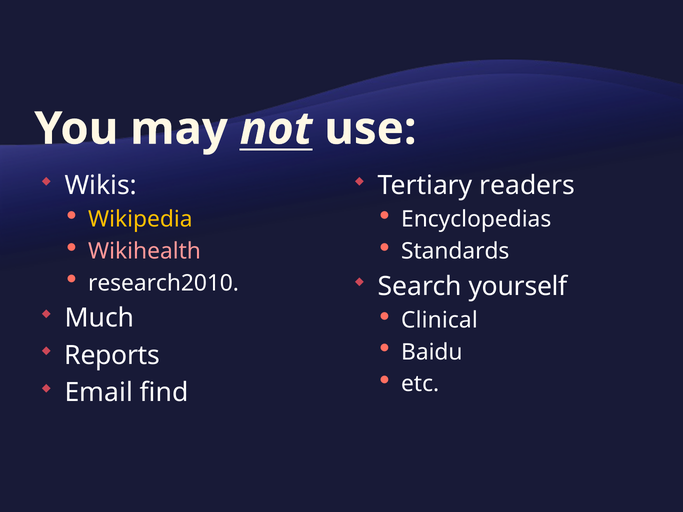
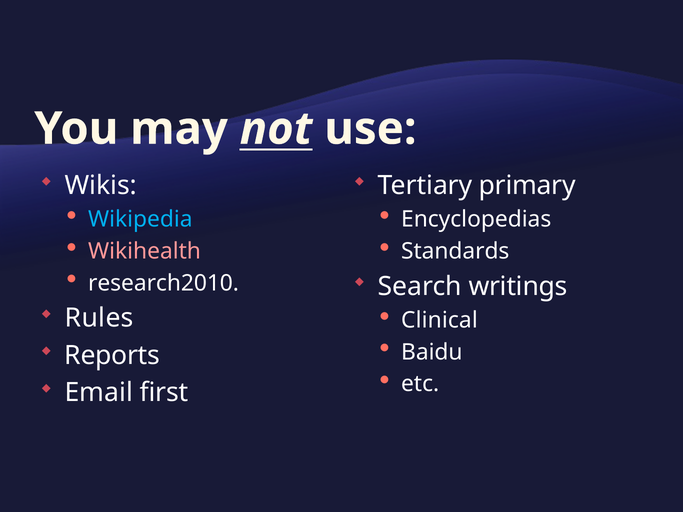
readers: readers -> primary (527, 186)
Wikipedia colour: yellow -> light blue (140, 219)
yourself: yourself -> writings (518, 287)
Much: Much -> Rules (99, 318)
find: find -> first (164, 393)
